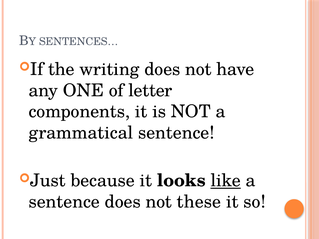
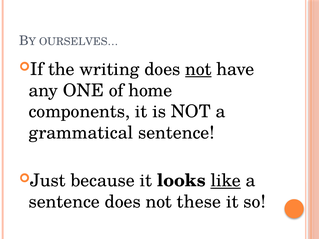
SENTENCES…: SENTENCES… -> OURSELVES… (79, 42)
not underline: none -> present (198, 69)
letter: letter -> home (150, 91)
